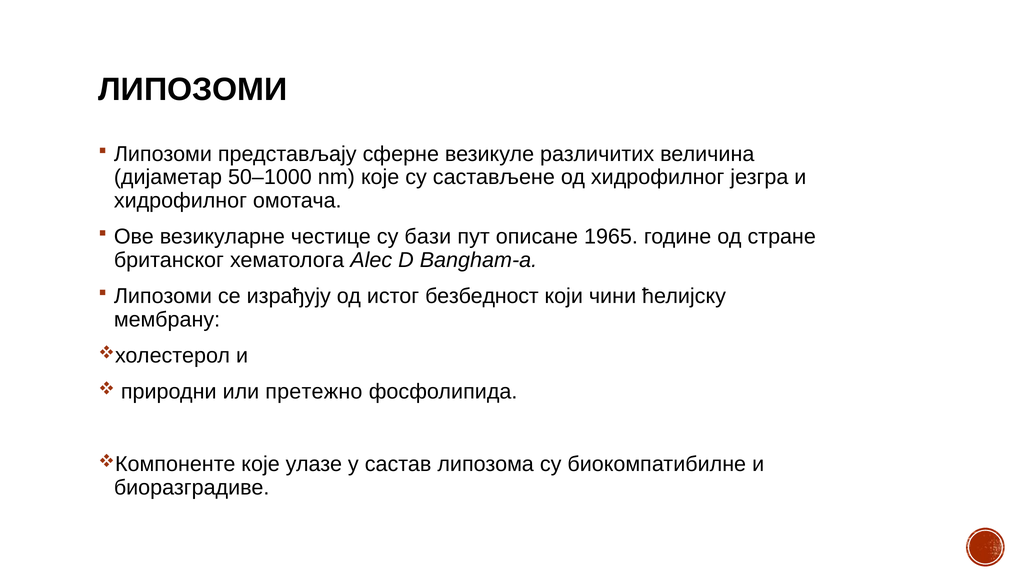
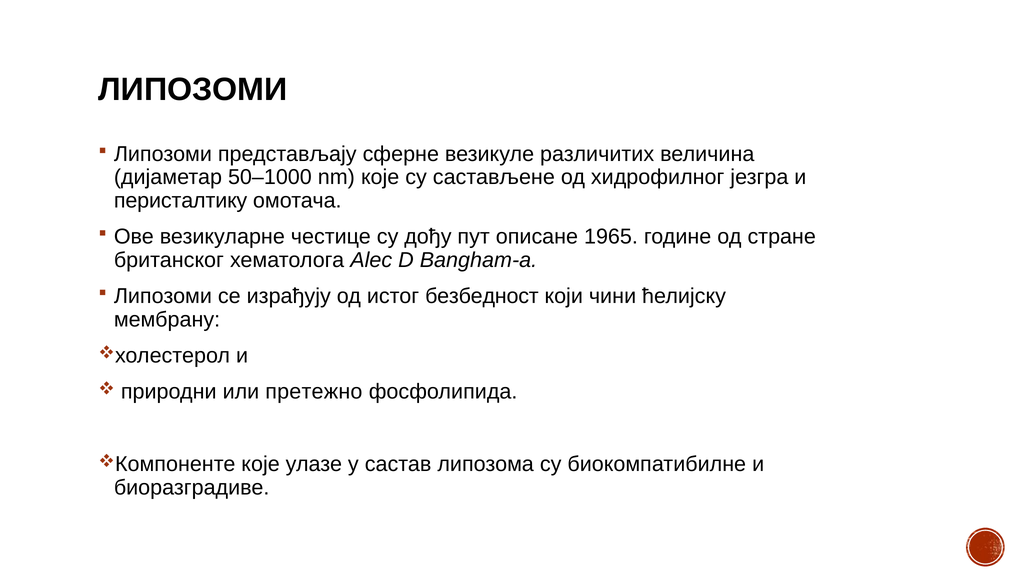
хидрофилног: хидрофилног -> перисталтику (181, 201)
бази: бази -> дођу (428, 237)
